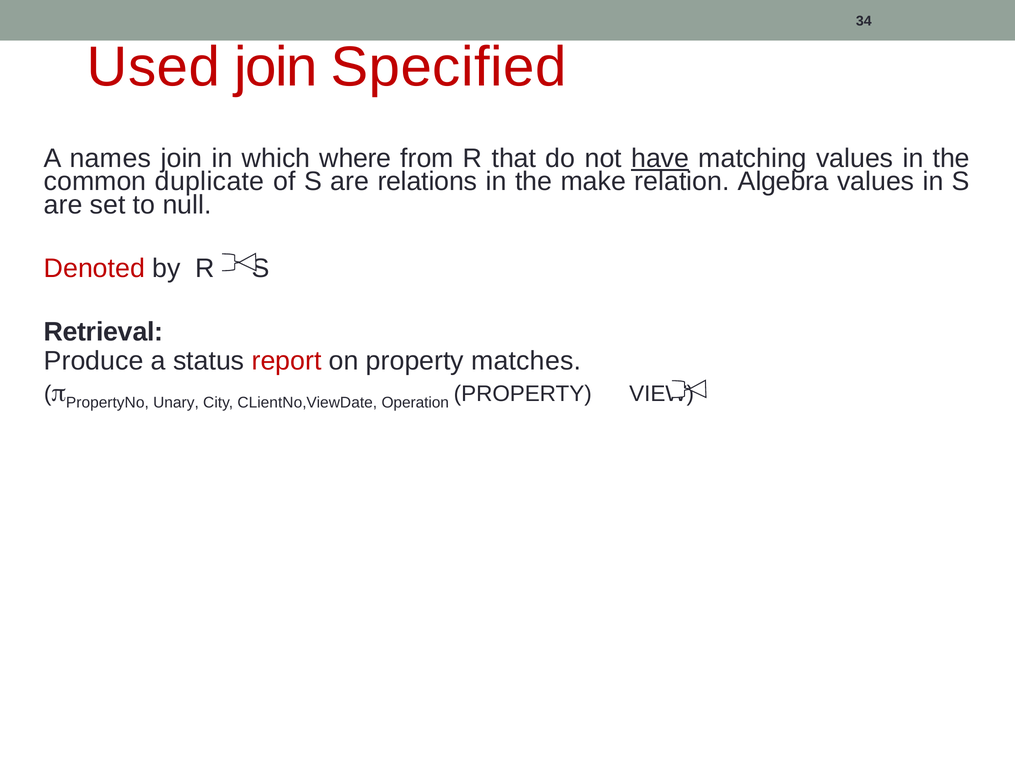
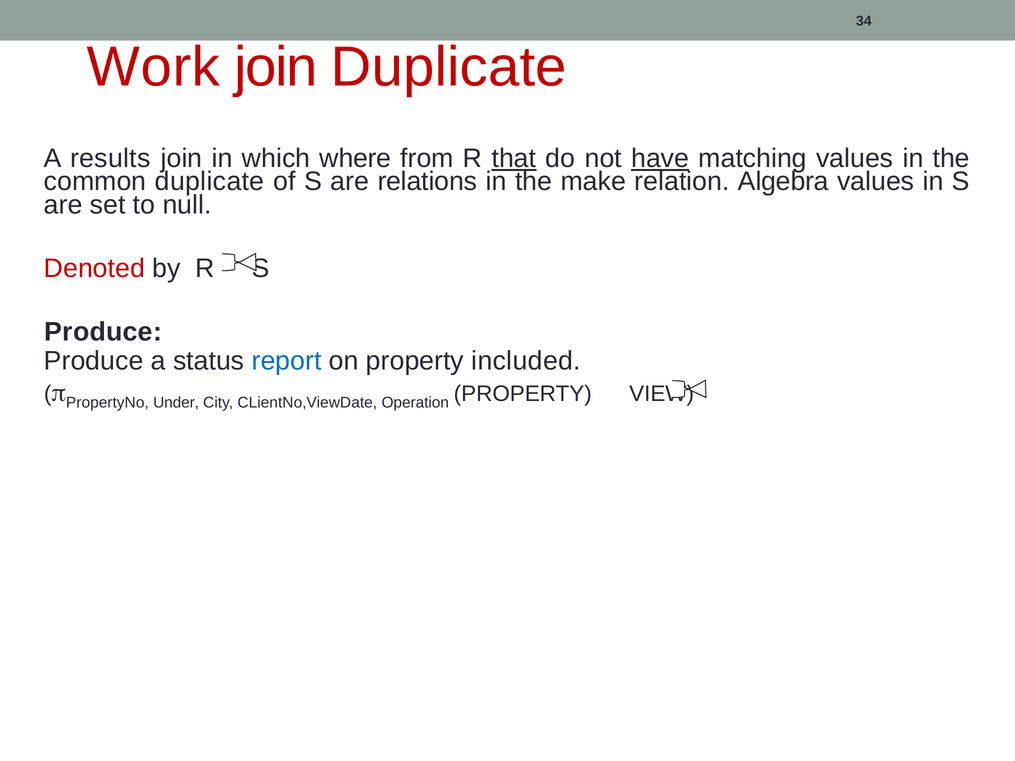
Used: Used -> Work (154, 67)
join Specified: Specified -> Duplicate (449, 67)
names: names -> results (110, 159)
that underline: none -> present (514, 159)
Retrieval: Retrieval -> Produce (103, 332)
report colour: red -> blue (287, 361)
matches: matches -> included (526, 361)
Unary: Unary -> Under (176, 403)
